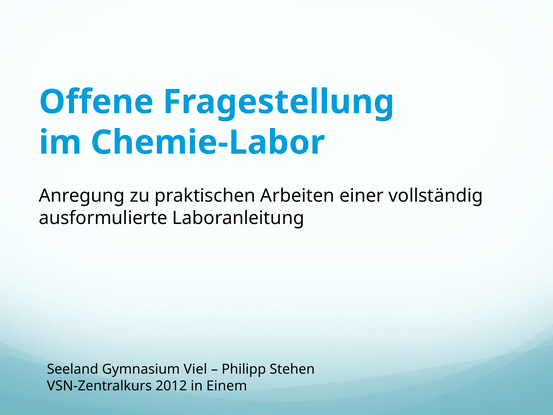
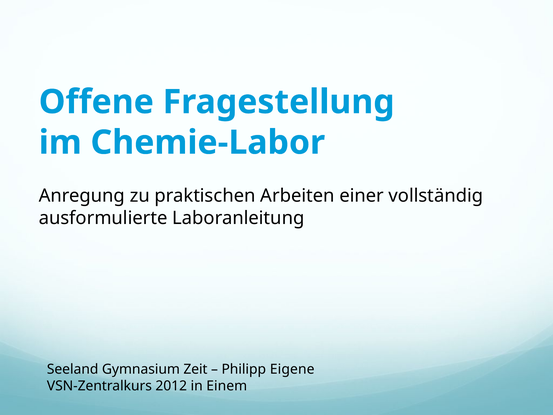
Viel: Viel -> Zeit (195, 369)
Stehen: Stehen -> Eigene (292, 369)
